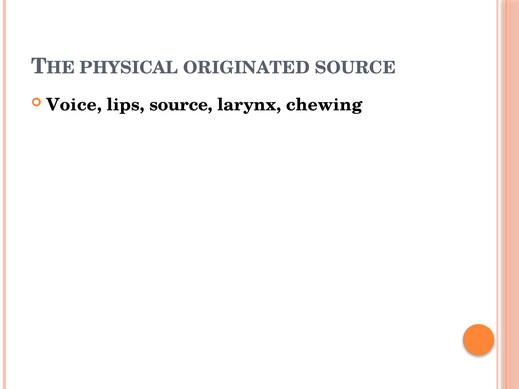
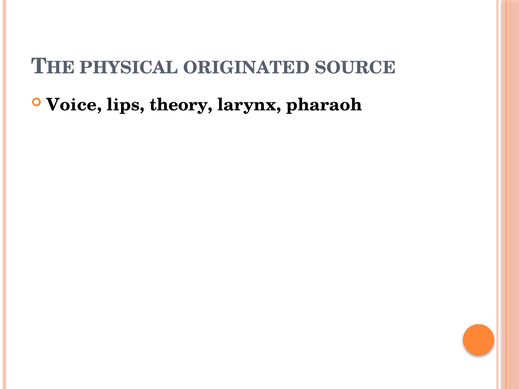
lips source: source -> theory (181, 105)
chewing: chewing -> pharaoh (324, 105)
